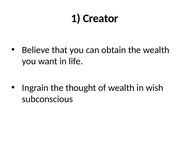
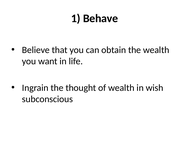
Creator: Creator -> Behave (101, 18)
